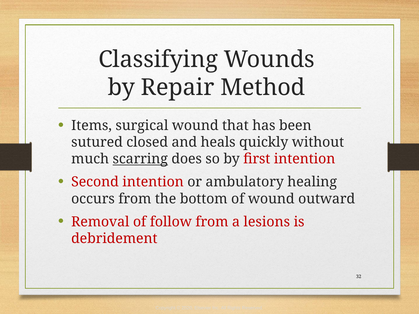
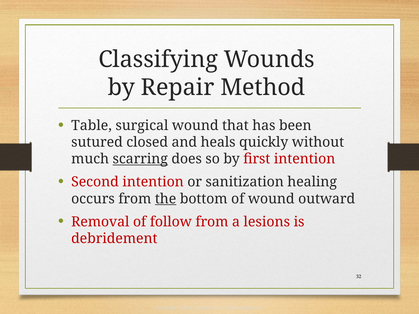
Items: Items -> Table (92, 126)
ambulatory: ambulatory -> sanitization (245, 182)
the underline: none -> present (166, 199)
